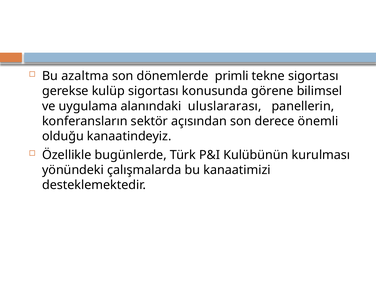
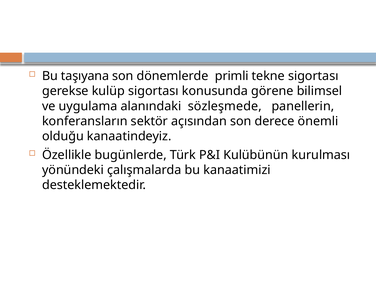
azaltma: azaltma -> taşıyana (85, 76)
uluslararası: uluslararası -> sözleşmede (225, 106)
